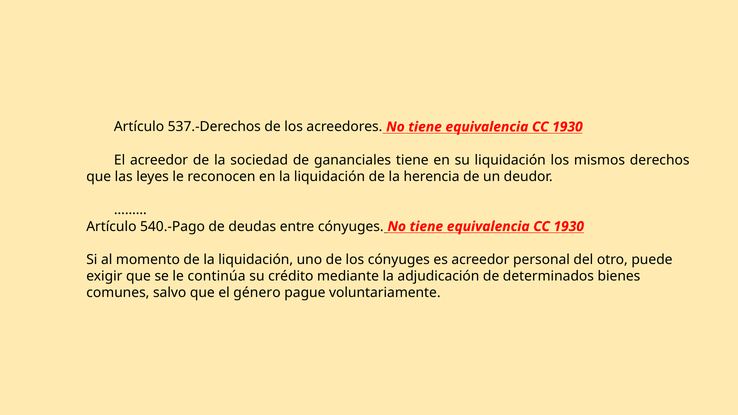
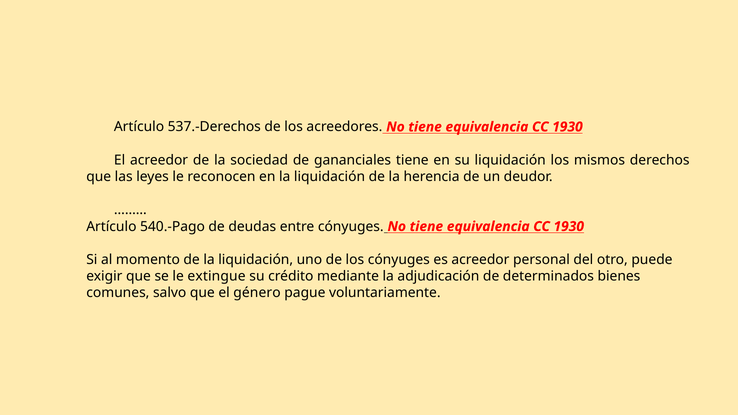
continúa: continúa -> extingue (217, 276)
